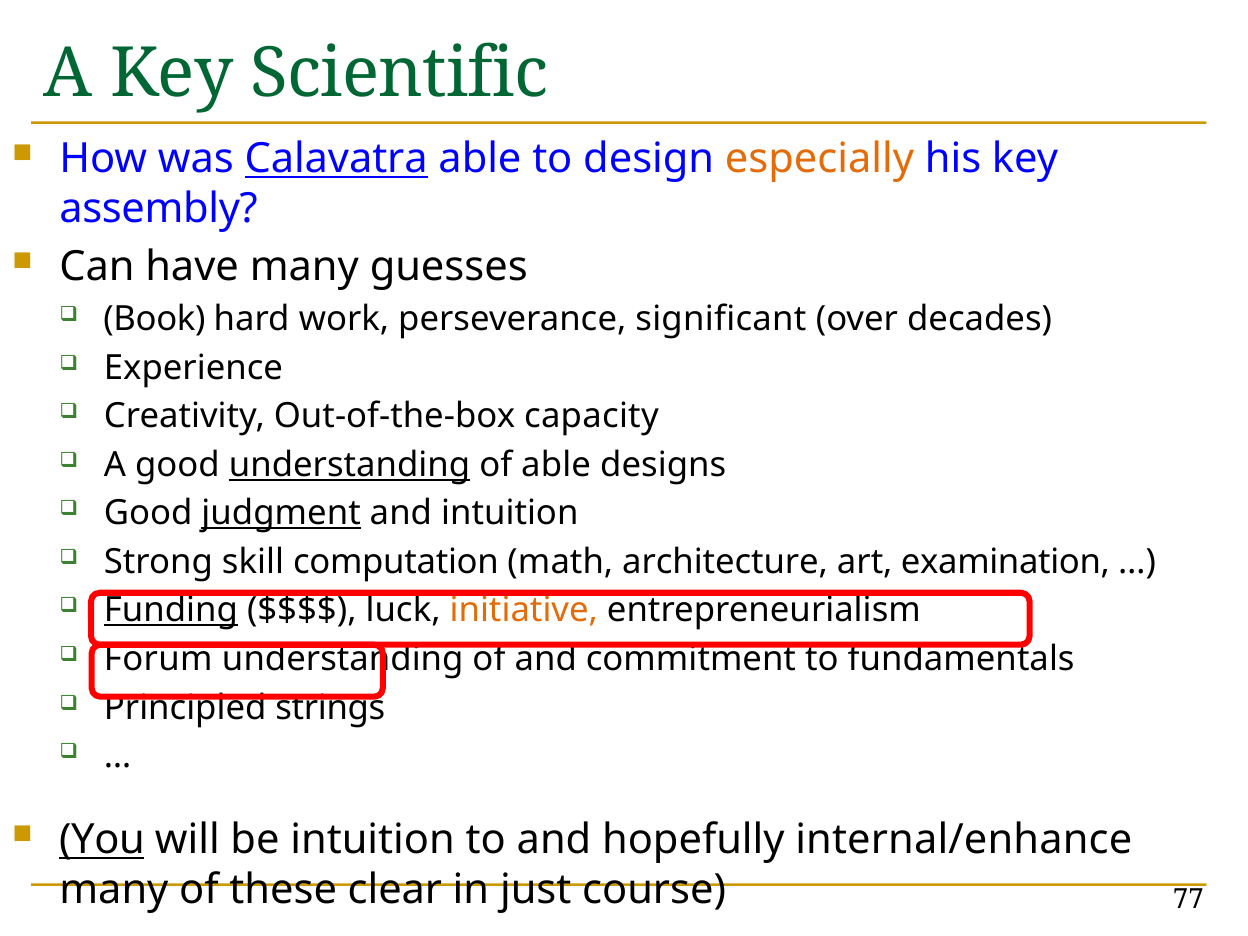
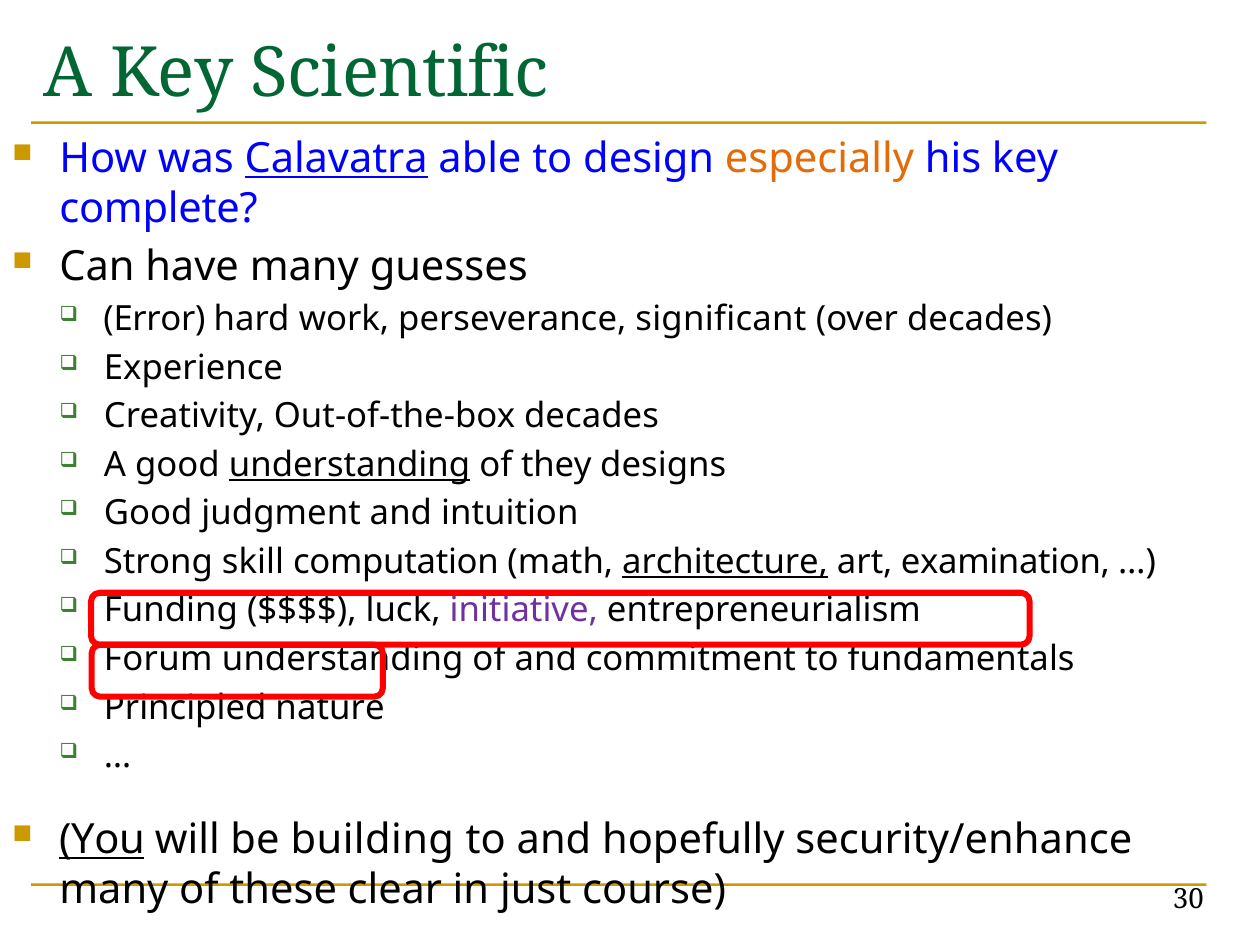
assembly: assembly -> complete (158, 209)
Book: Book -> Error (154, 319)
Out-of-the-box capacity: capacity -> decades (592, 416)
of able: able -> they (556, 465)
judgment underline: present -> none (281, 513)
architecture underline: none -> present (725, 562)
Funding underline: present -> none (171, 611)
initiative colour: orange -> purple (524, 611)
strings: strings -> nature (330, 708)
be intuition: intuition -> building (372, 840)
internal/enhance: internal/enhance -> security/enhance (964, 840)
77: 77 -> 30 (1188, 899)
